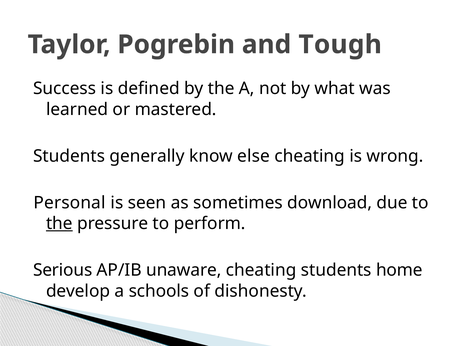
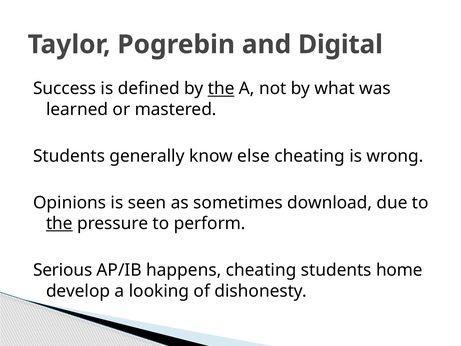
Tough: Tough -> Digital (340, 44)
the underline: none -> present (221, 89)
Personal: Personal -> Opinions (70, 203)
unaware: unaware -> happens (184, 270)
schools: schools -> looking (159, 291)
